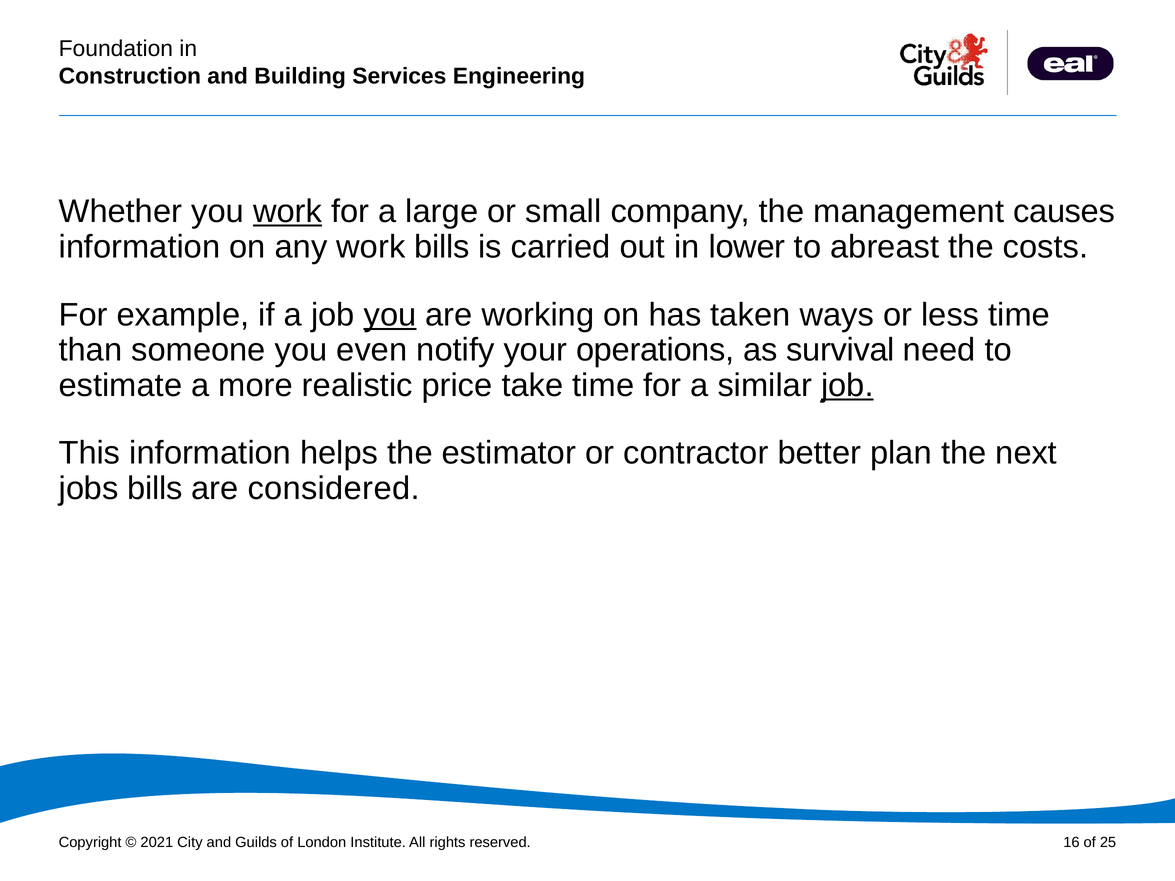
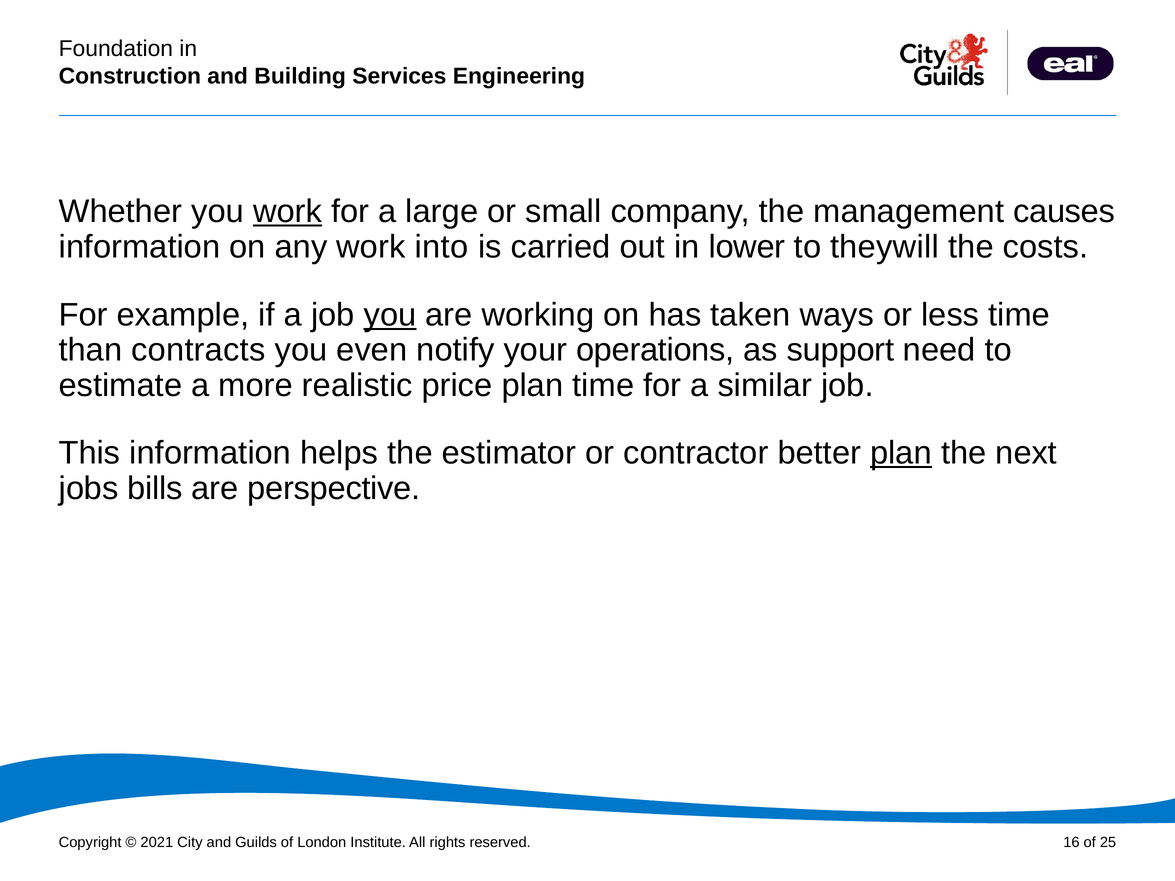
work bills: bills -> into (442, 247)
abreast: abreast -> theywill (885, 247)
someone: someone -> contracts (198, 350)
survival: survival -> support (840, 350)
price take: take -> plan (532, 385)
job underline: present -> none (847, 385)
plan underline: none -> present (901, 453)
considered: considered -> perspective (334, 489)
